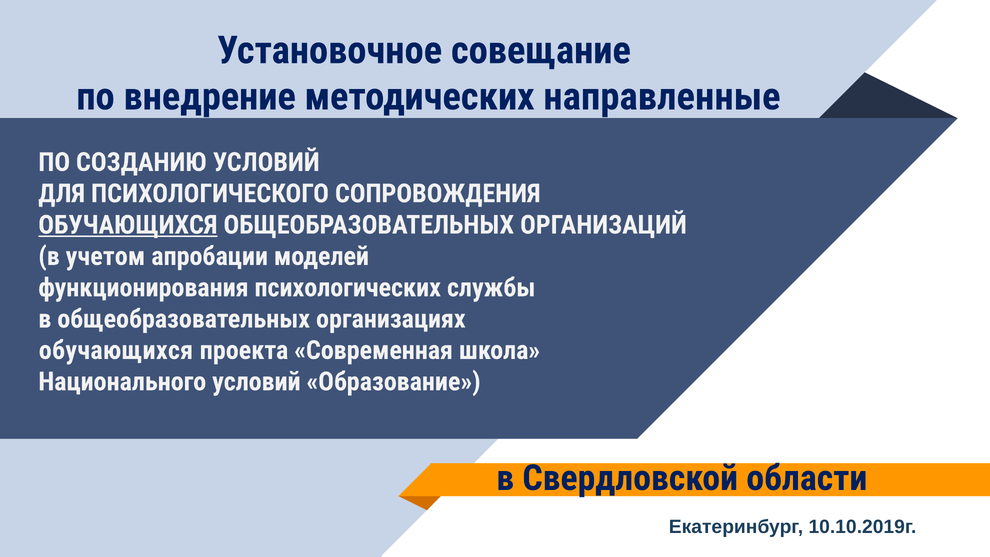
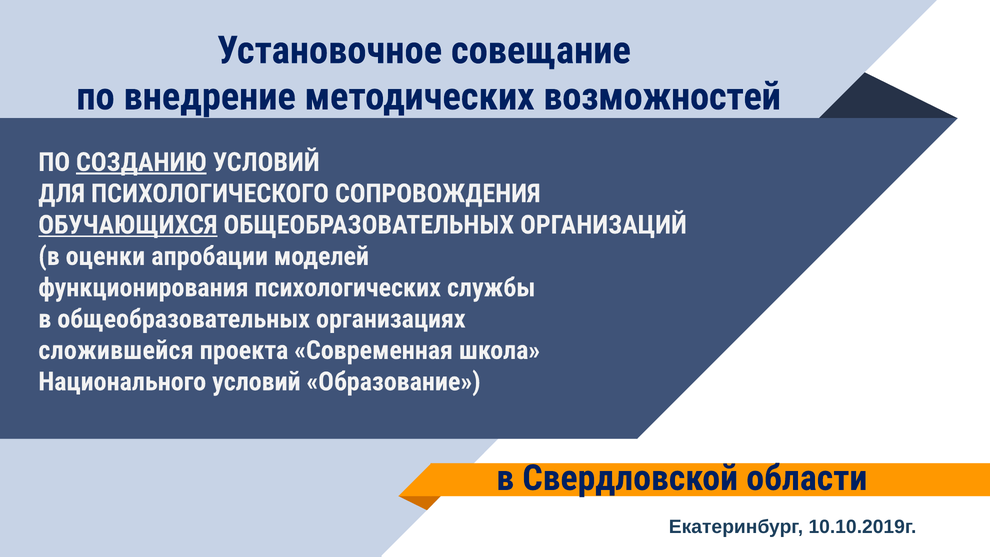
направленные: направленные -> возможностей (662, 97)
СОЗДАНИЮ underline: none -> present (141, 162)
учетом: учетом -> оценки (105, 256)
обучающихся: обучающихся -> сложившейся (116, 350)
